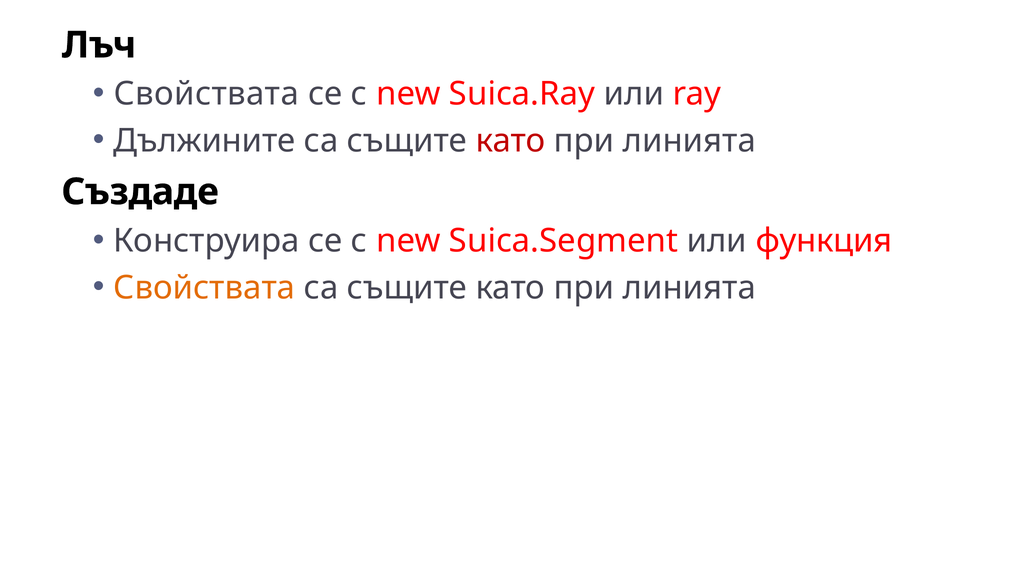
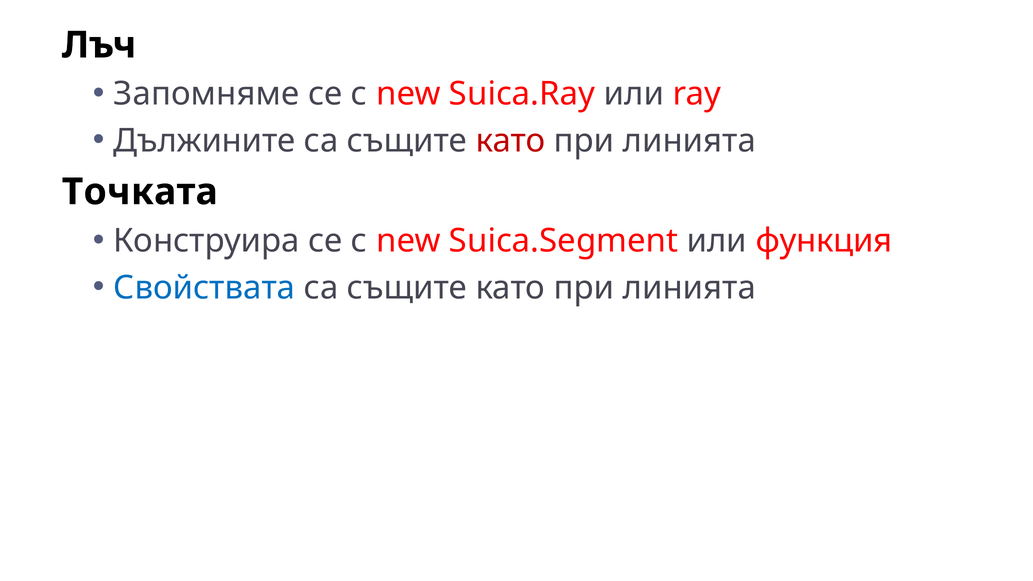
Свойствата: Свойствата -> Запомняме (206, 94)
Създаде: Създаде -> Точката (140, 192)
Свойствата colour: orange -> blue (204, 288)
